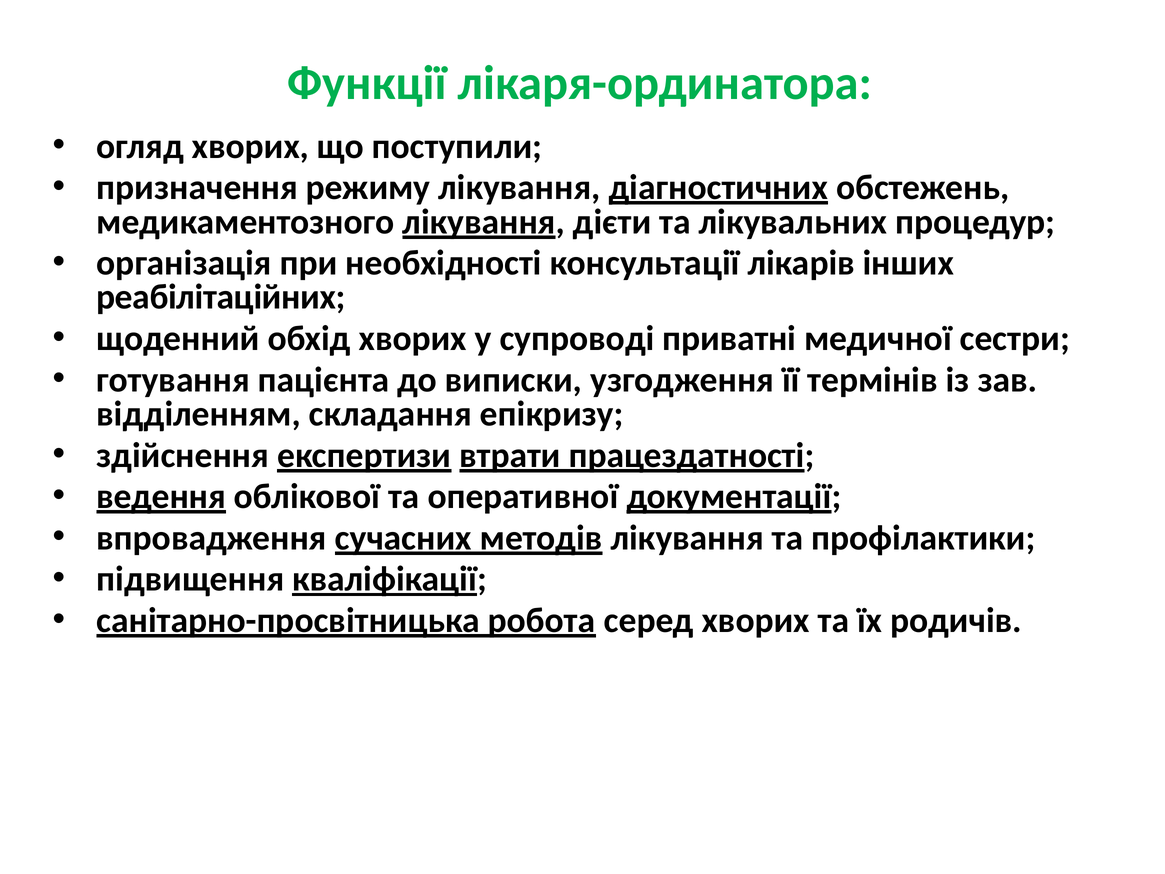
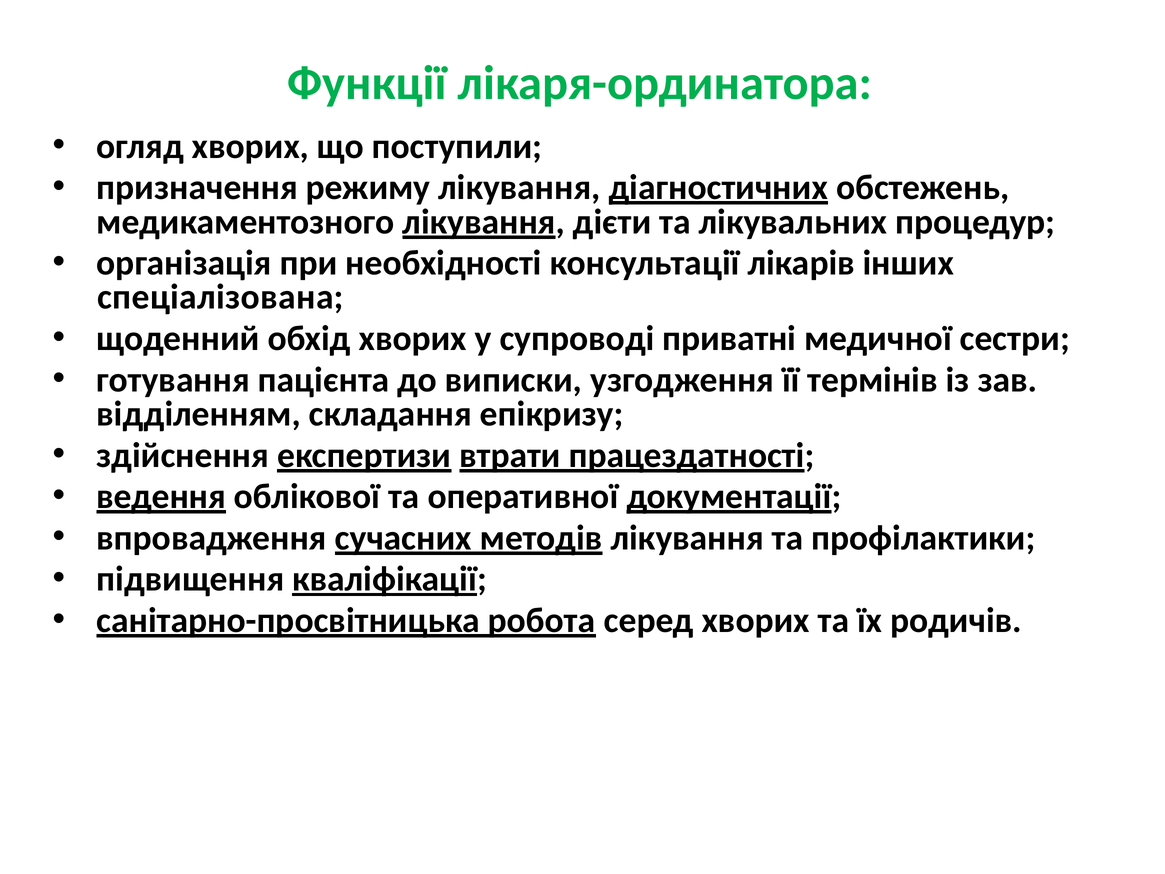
реабілітаційних: реабілітаційних -> спеціалізована (220, 297)
